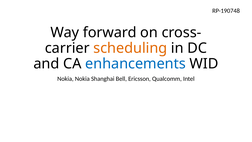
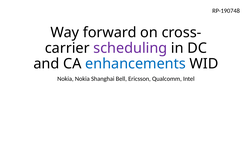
scheduling colour: orange -> purple (130, 48)
